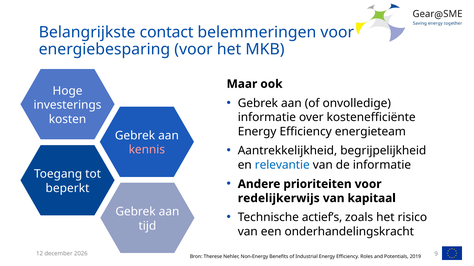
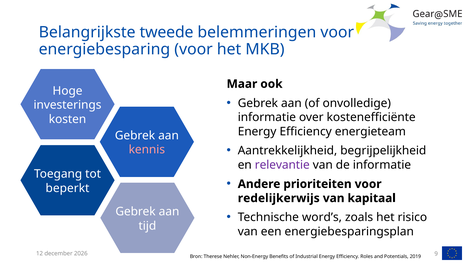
contact: contact -> tweede (167, 32)
relevantie colour: blue -> purple (282, 165)
actief’s: actief’s -> word’s (322, 218)
onderhandelingskracht: onderhandelingskracht -> energiebesparingsplan (349, 232)
